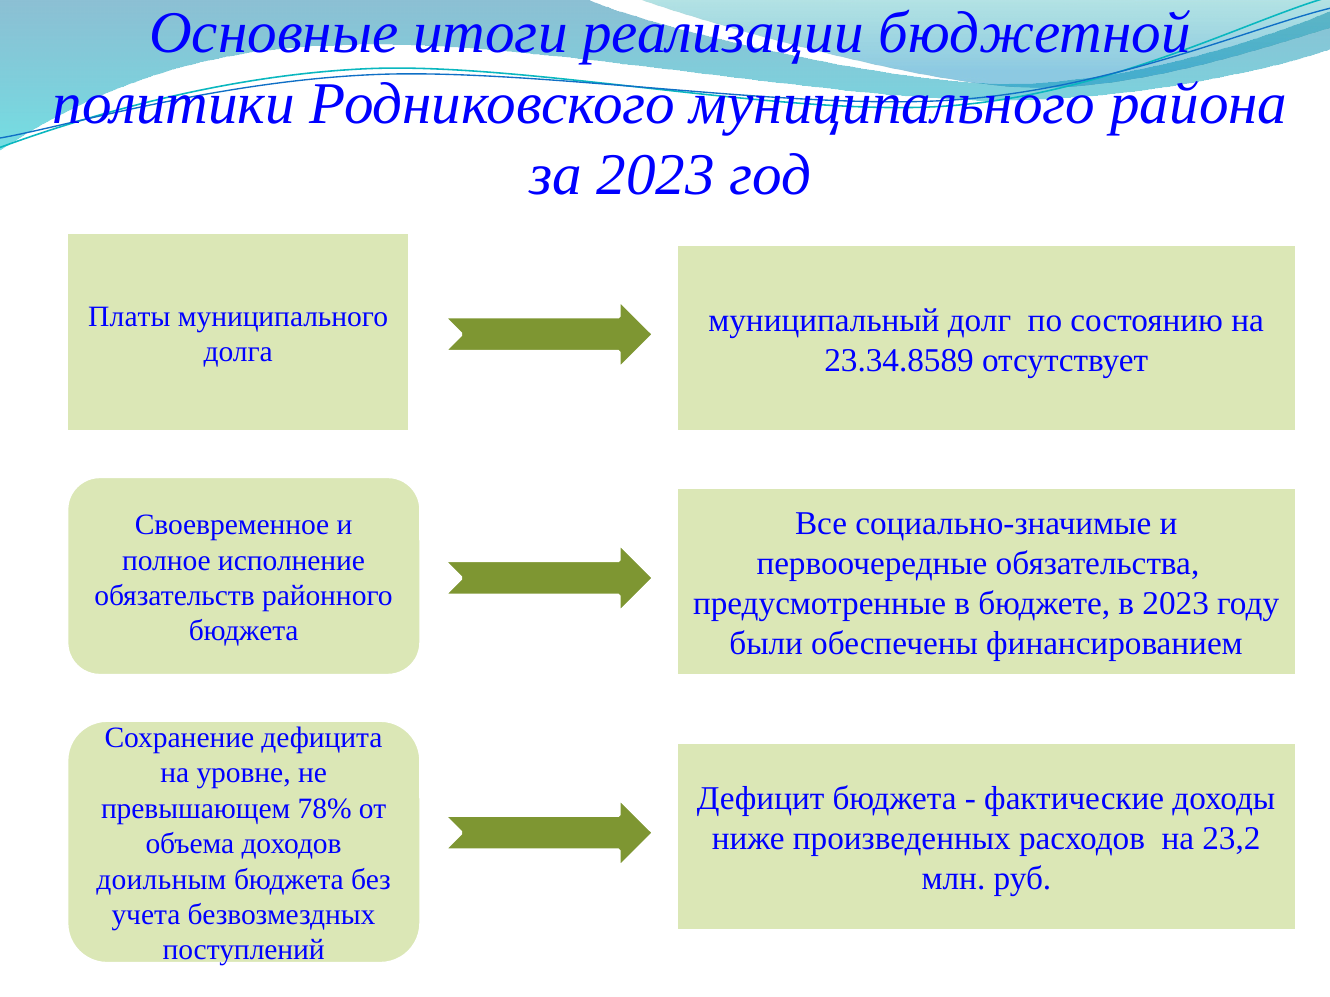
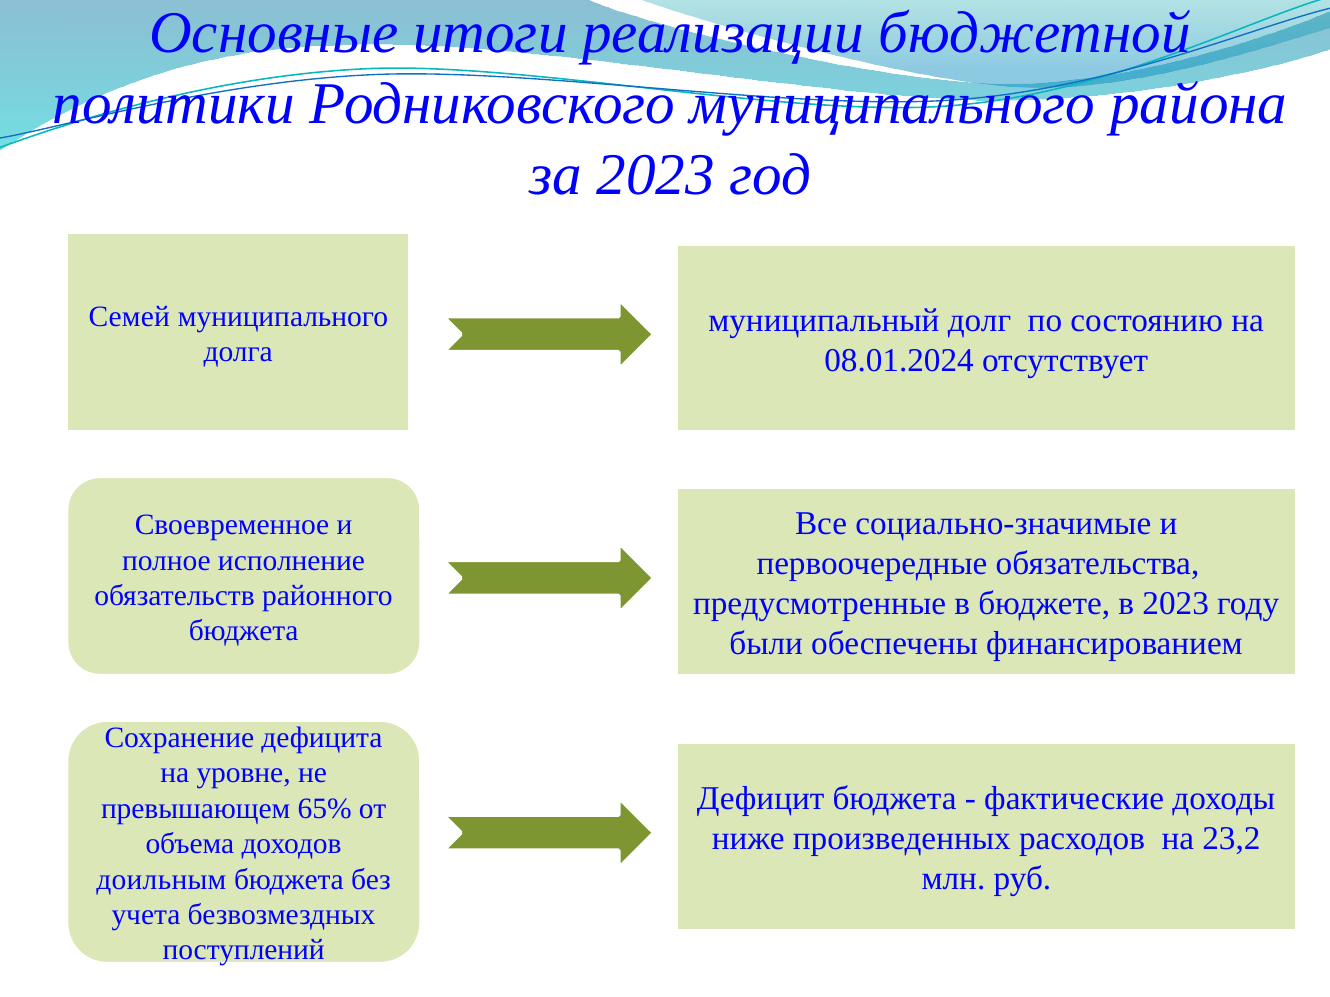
Платы: Платы -> Семей (129, 317)
23.34.8589: 23.34.8589 -> 08.01.2024 (899, 360)
78%: 78% -> 65% (325, 809)
